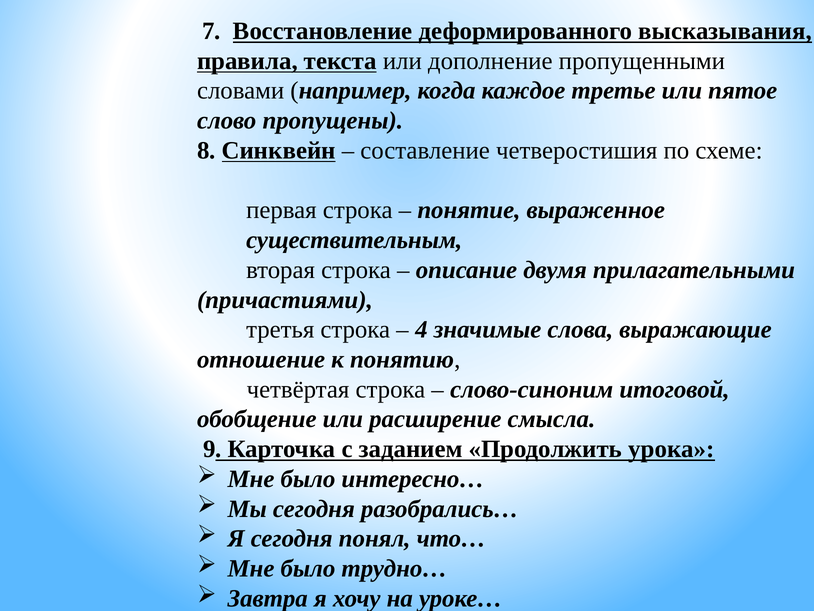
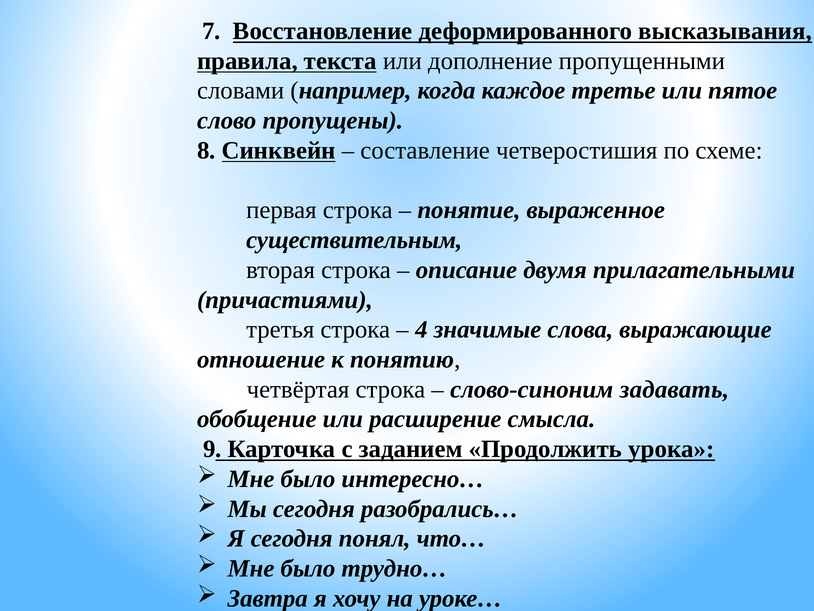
итоговой: итоговой -> задавать (674, 389)
